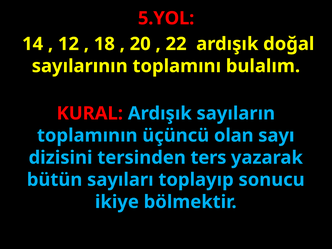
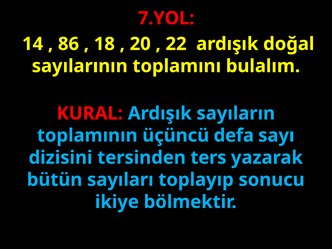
5.YOL: 5.YOL -> 7.YOL (166, 18)
12: 12 -> 86 (68, 44)
olan: olan -> defa (234, 135)
